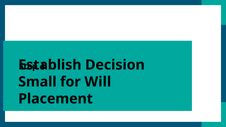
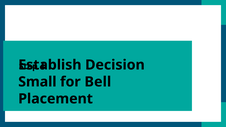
Will: Will -> Bell (98, 82)
